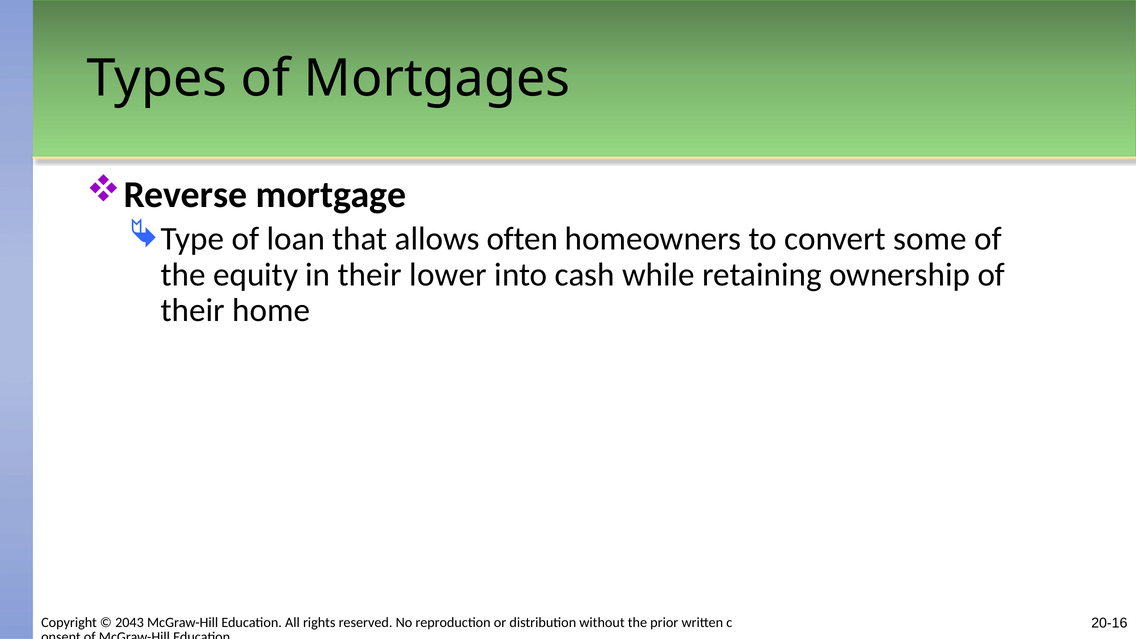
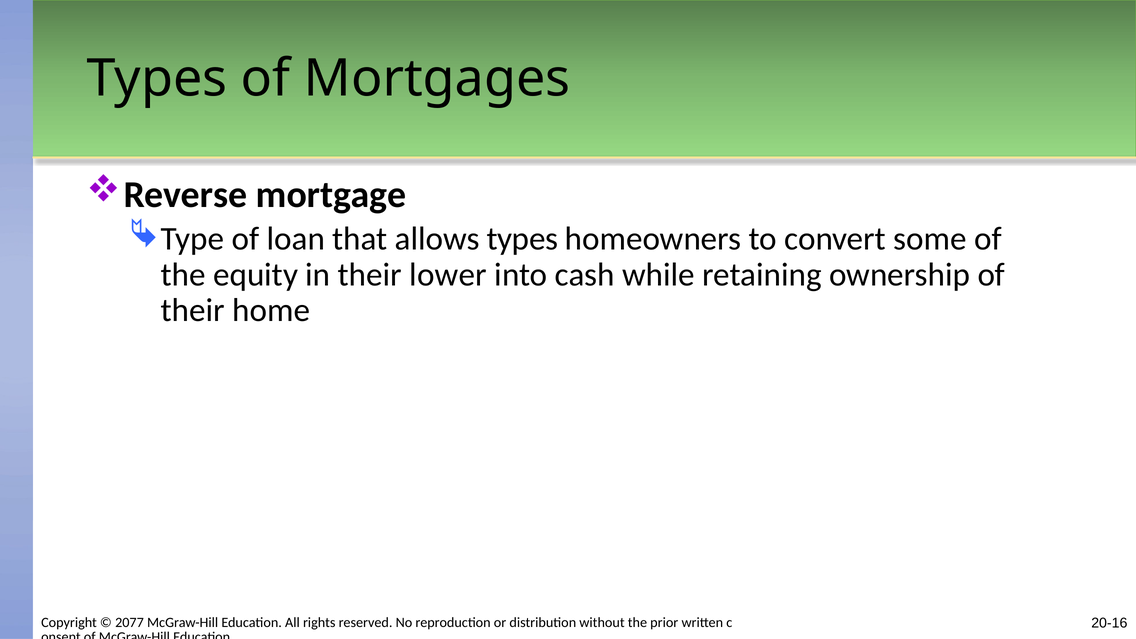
allows often: often -> types (522, 239)
2043: 2043 -> 2077 (130, 623)
